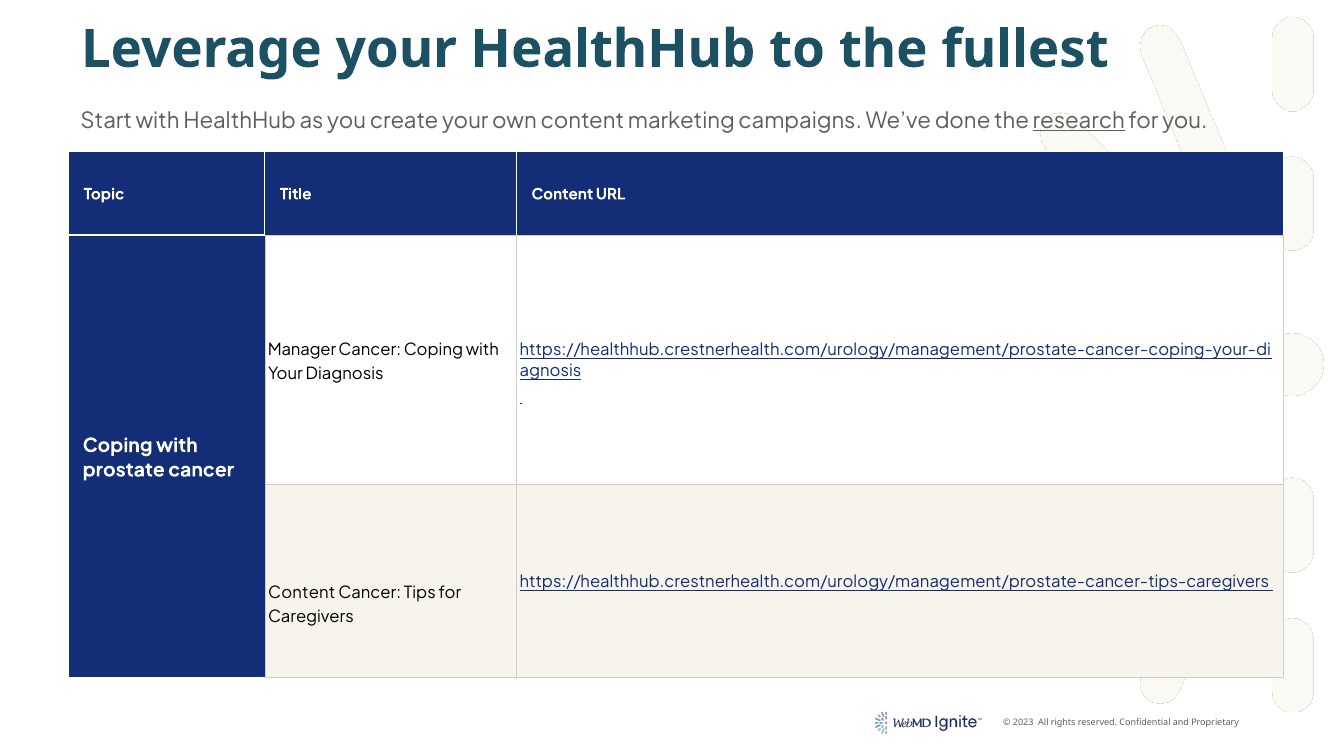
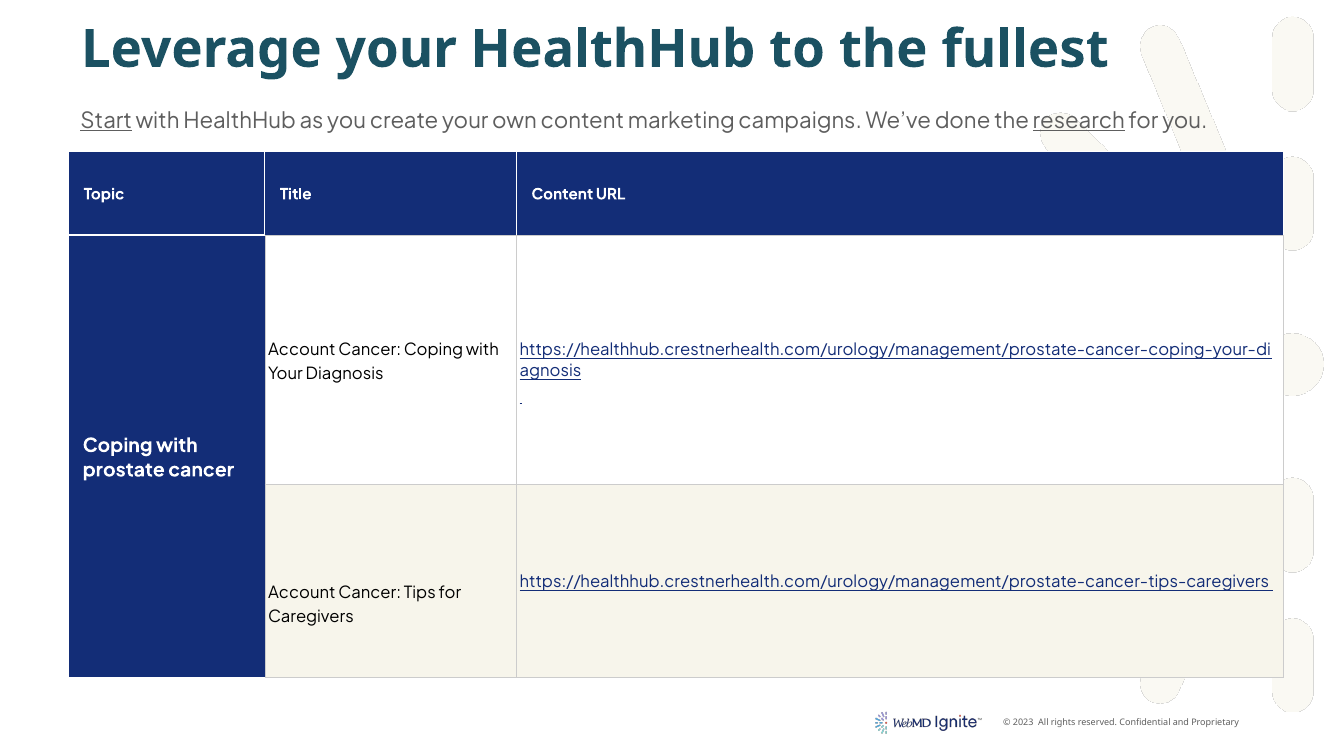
Start underline: none -> present (106, 121)
Manager: Manager -> Account (302, 351)
Content: Content -> Account (302, 593)
